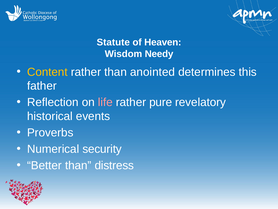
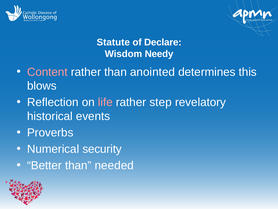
Heaven: Heaven -> Declare (163, 42)
Content colour: yellow -> pink (47, 72)
father: father -> blows (42, 86)
pure: pure -> step (161, 102)
distress: distress -> needed (114, 165)
